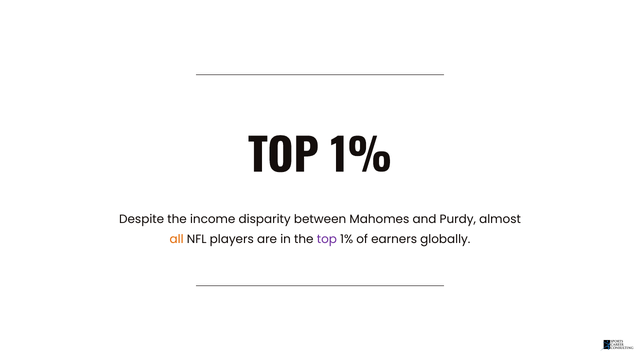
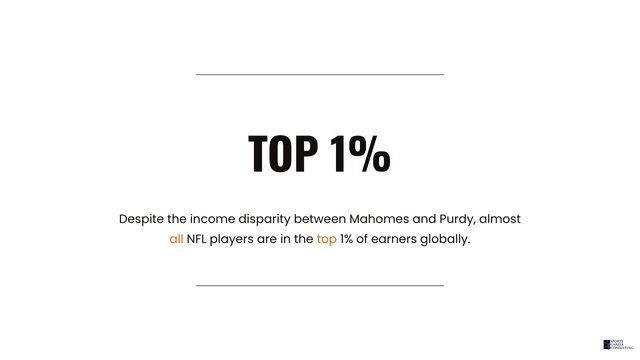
top colour: purple -> orange (327, 239)
